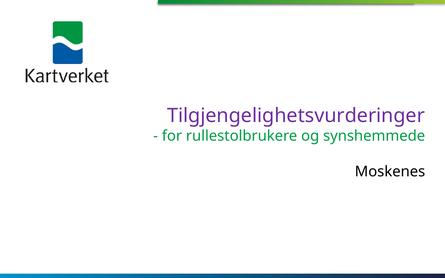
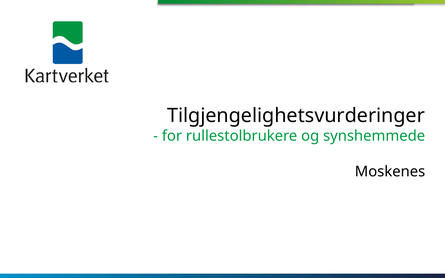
Tilgjengelighetsvurderinger colour: purple -> black (296, 116)
